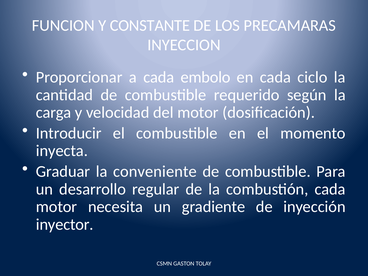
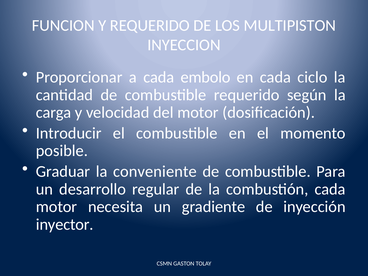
Y CONSTANTE: CONSTANTE -> REQUERIDO (150, 25)
PRECAMARAS: PRECAMARAS -> MULTIPISTON (290, 25)
inyecta: inyecta -> posible (62, 151)
